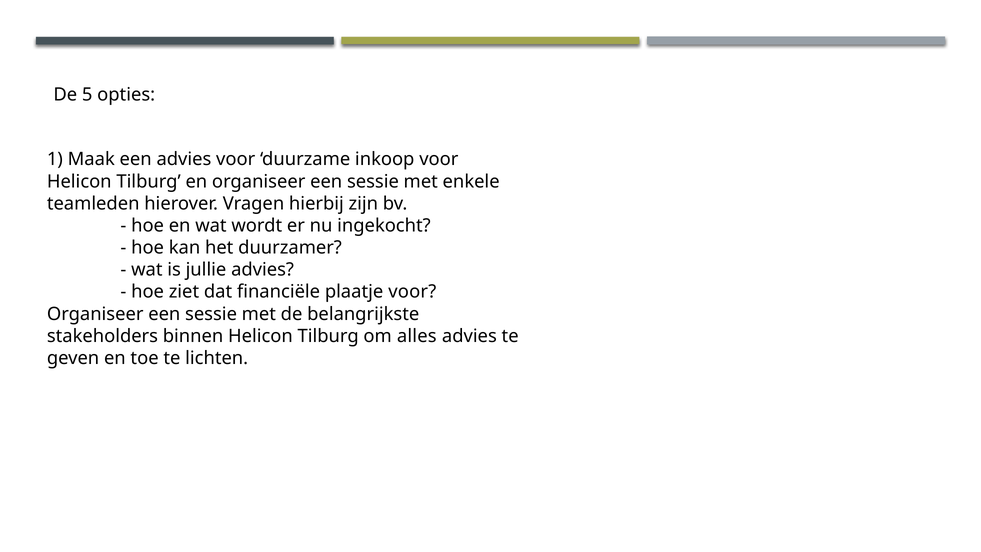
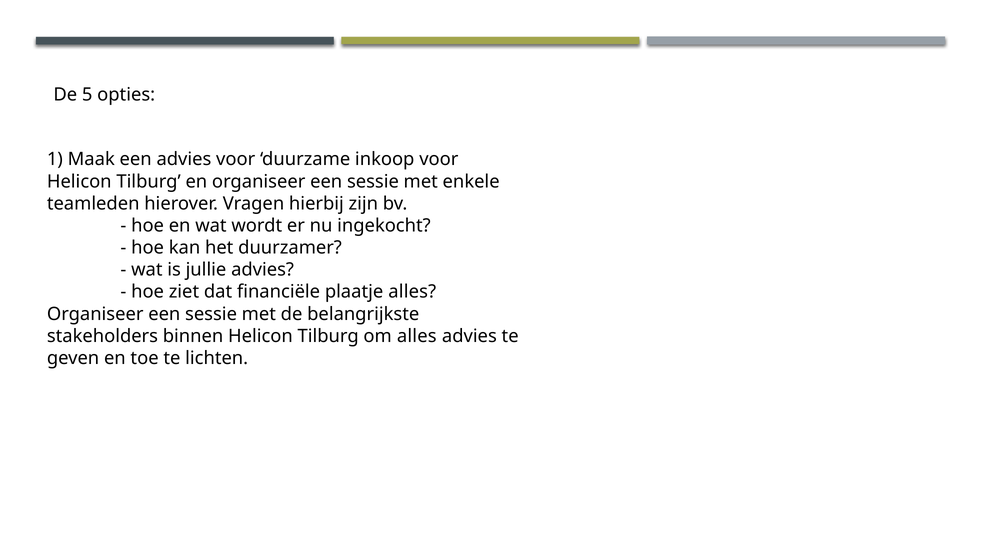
plaatje voor: voor -> alles (412, 292)
